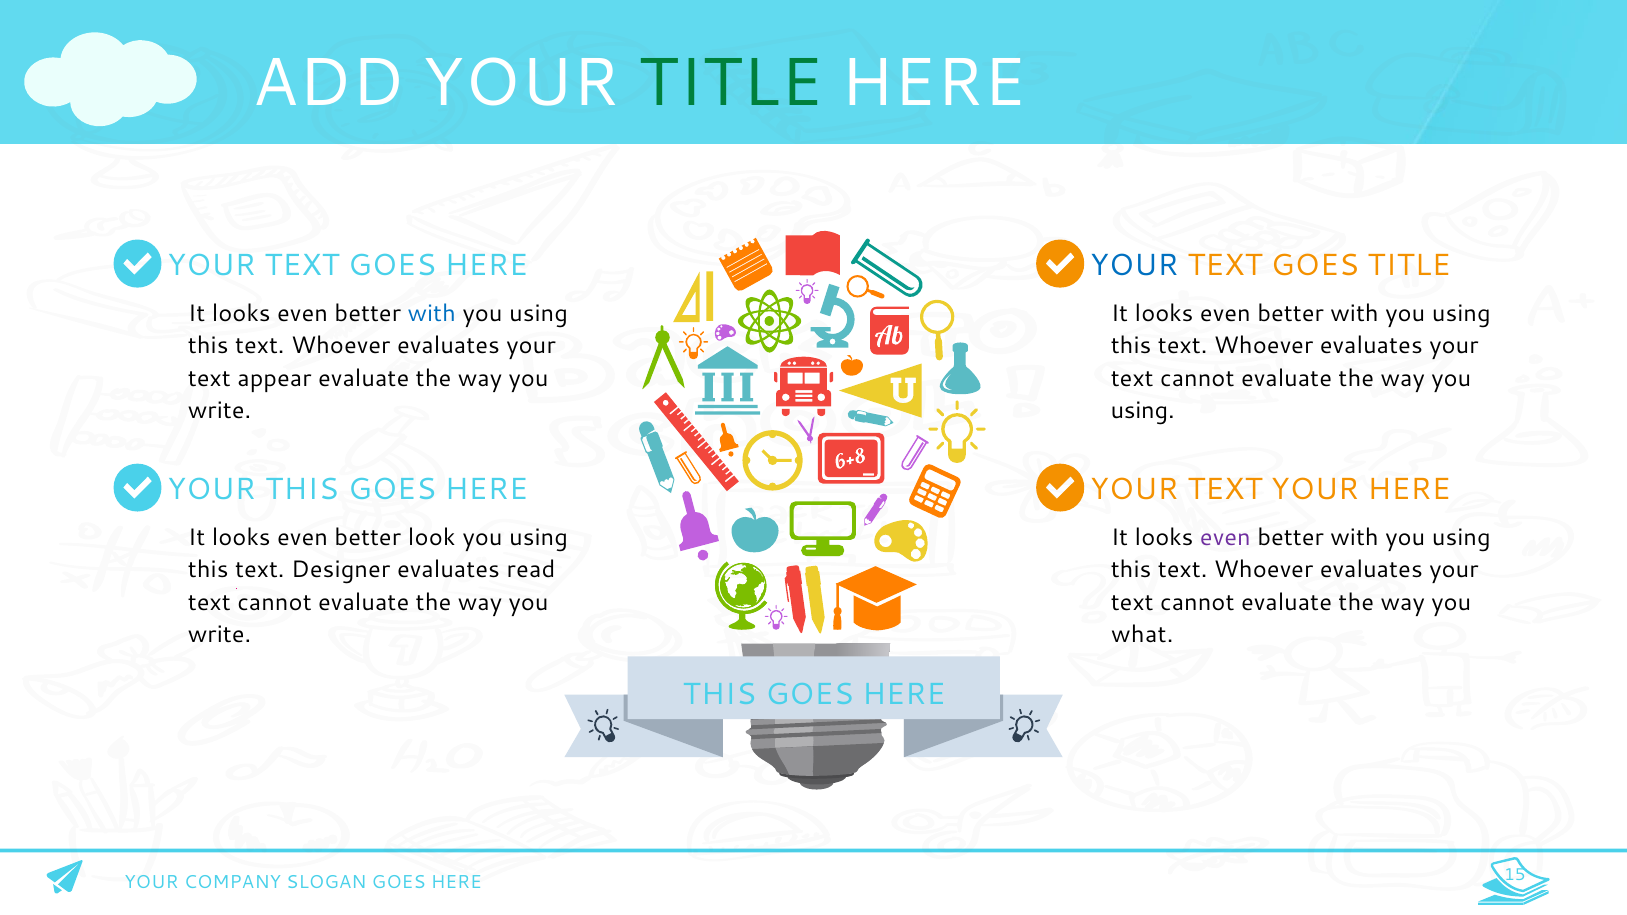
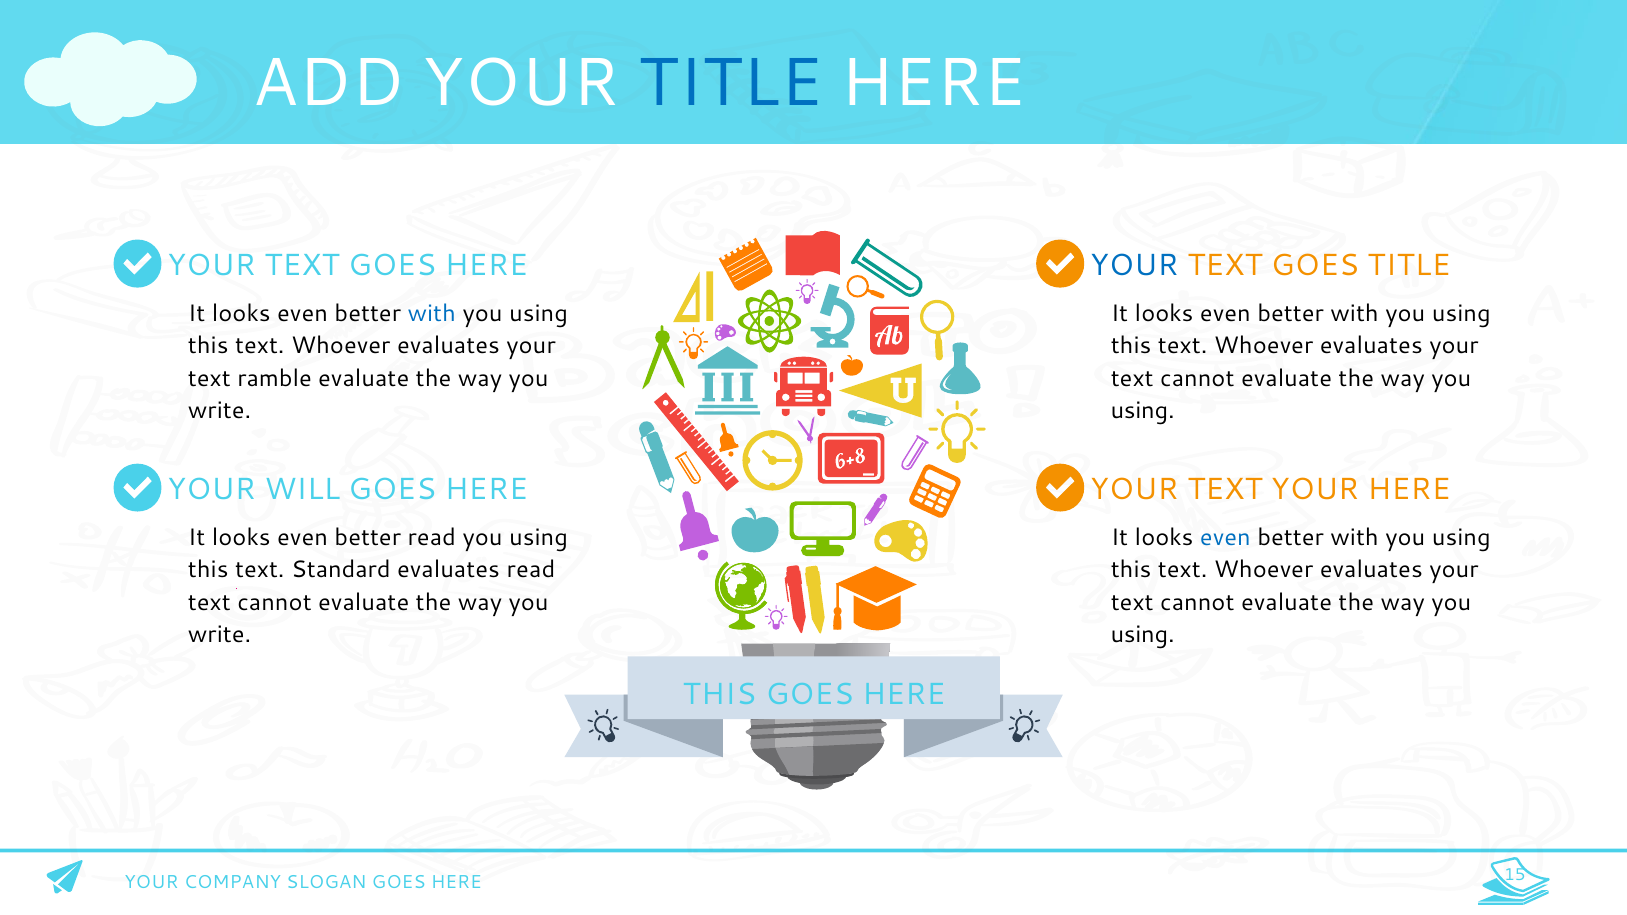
TITLE colour: green -> blue (730, 83)
appear: appear -> ramble (275, 378)
YOUR THIS: THIS -> WILL (302, 490)
better look: look -> read (432, 537)
even colour: purple -> blue (1225, 537)
Designer: Designer -> Standard (341, 570)
what: what -> using (1143, 635)
